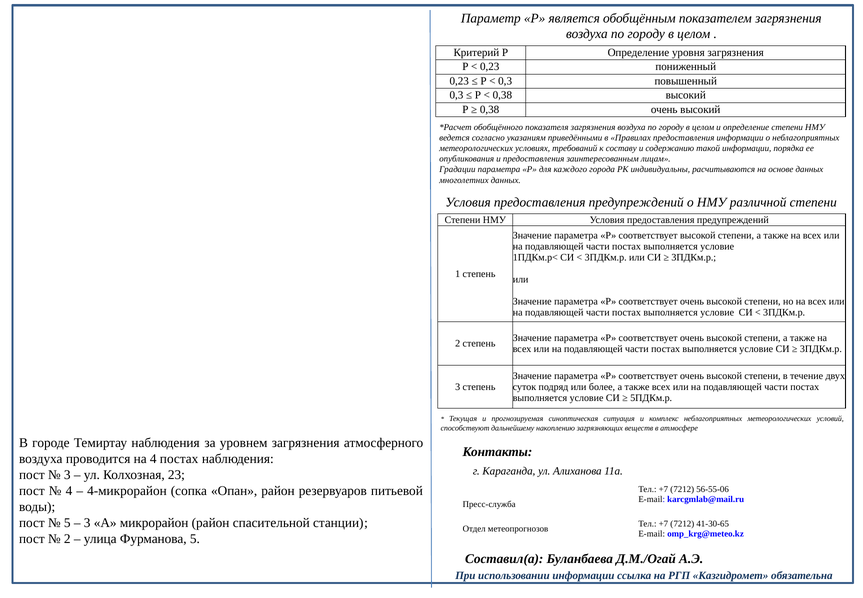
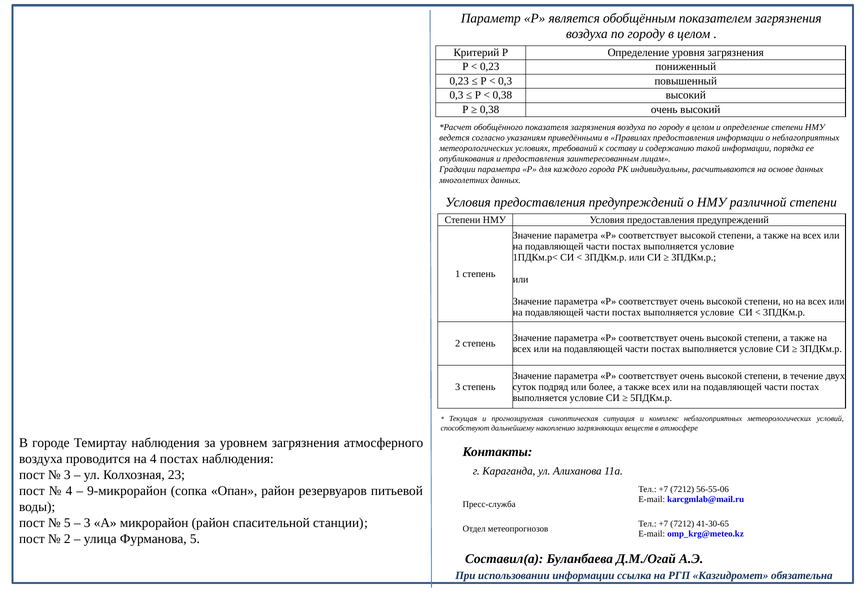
4-микрорайон: 4-микрорайон -> 9-микрорайон (127, 490)
